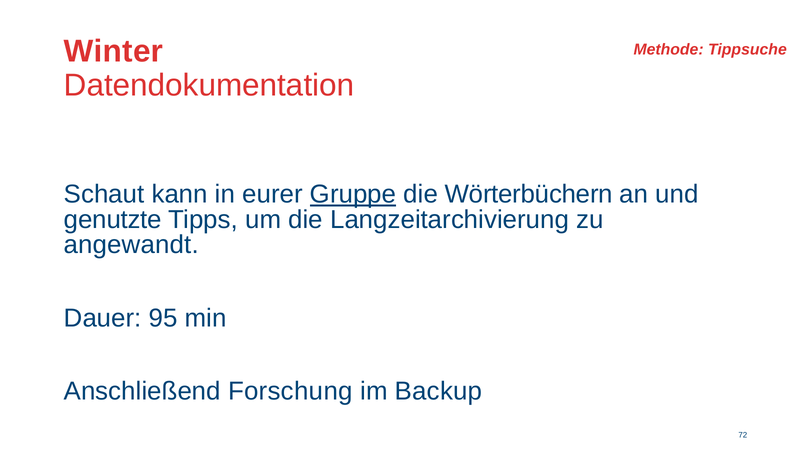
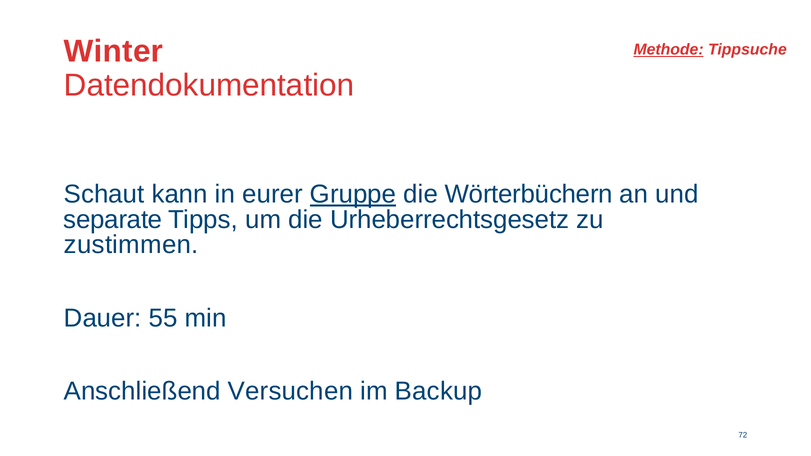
Methode underline: none -> present (669, 50)
genutzte: genutzte -> separate (113, 220)
Langzeitarchivierung: Langzeitarchivierung -> Urheberrechtsgesetz (450, 220)
angewandt: angewandt -> zustimmen (131, 245)
95: 95 -> 55 (163, 318)
Forschung: Forschung -> Versuchen (290, 391)
